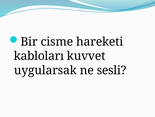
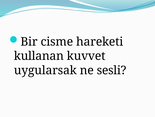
kabloları: kabloları -> kullanan (39, 56)
